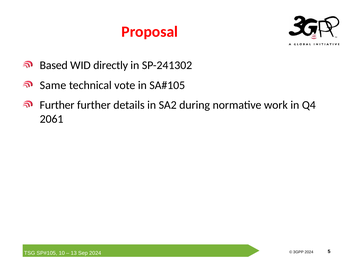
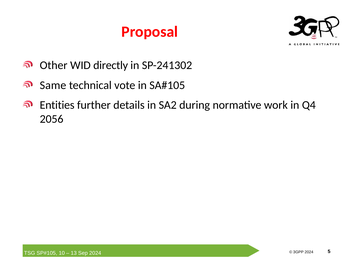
Based: Based -> Other (54, 65)
Further: Further -> Entities (57, 105)
2061: 2061 -> 2056 (52, 119)
